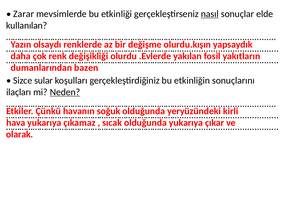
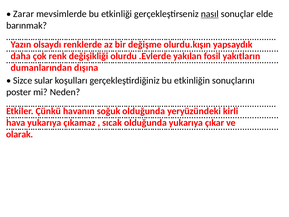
kullanılan: kullanılan -> barınmak (27, 25)
bazen: bazen -> dışına (86, 68)
ilaçları: ilaçları -> poster (19, 92)
Neden underline: present -> none (65, 92)
